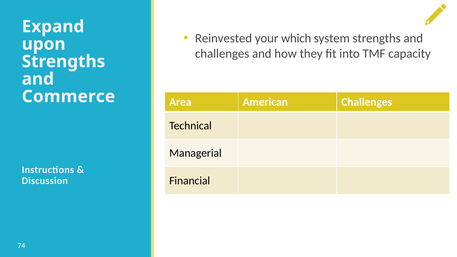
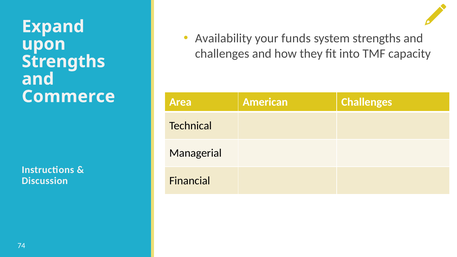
Reinvested: Reinvested -> Availability (224, 38)
which: which -> funds (296, 38)
